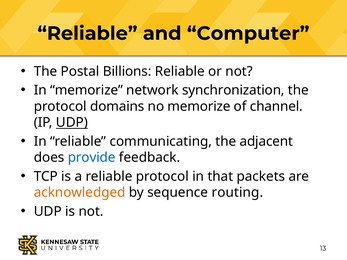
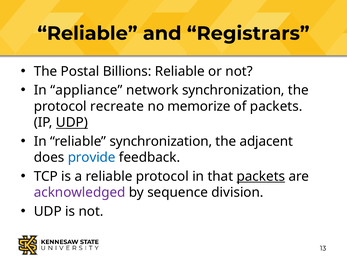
Computer: Computer -> Registrars (248, 33)
In memorize: memorize -> appliance (86, 90)
domains: domains -> recreate (117, 107)
of channel: channel -> packets (276, 107)
reliable communicating: communicating -> synchronization (161, 142)
packets underline: none -> present (261, 177)
acknowledged colour: orange -> purple (80, 193)
routing: routing -> division (238, 193)
